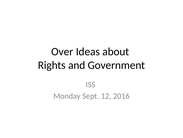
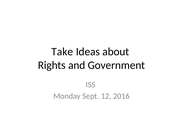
Over: Over -> Take (62, 51)
